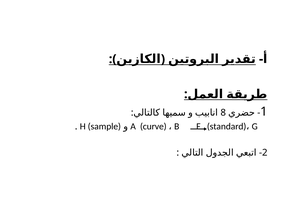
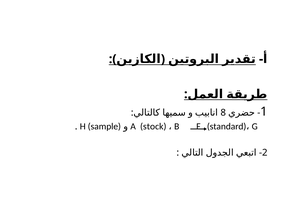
curve: curve -> stock (153, 127)
